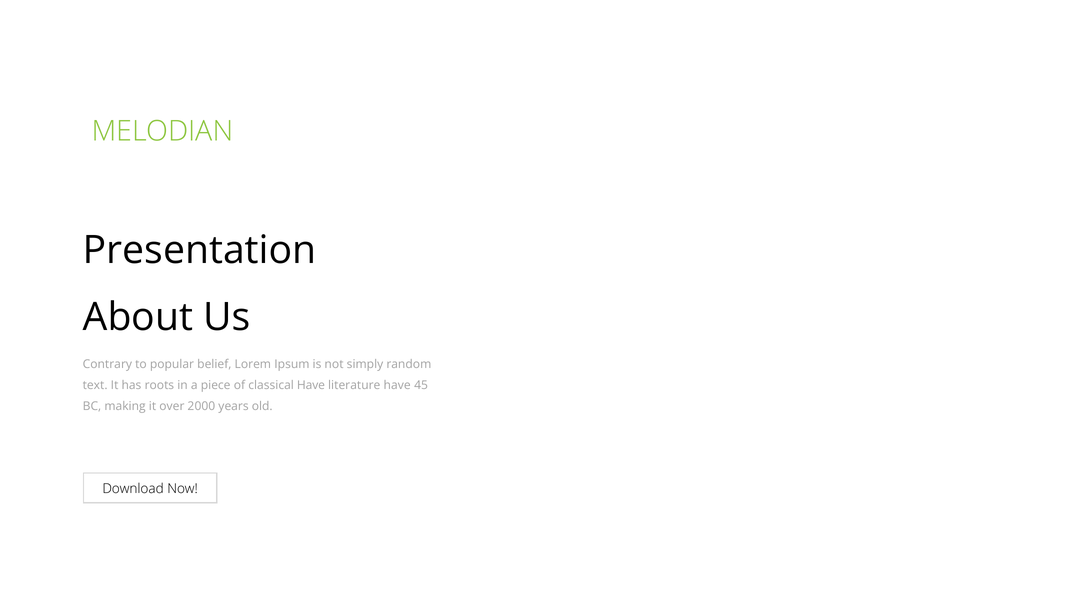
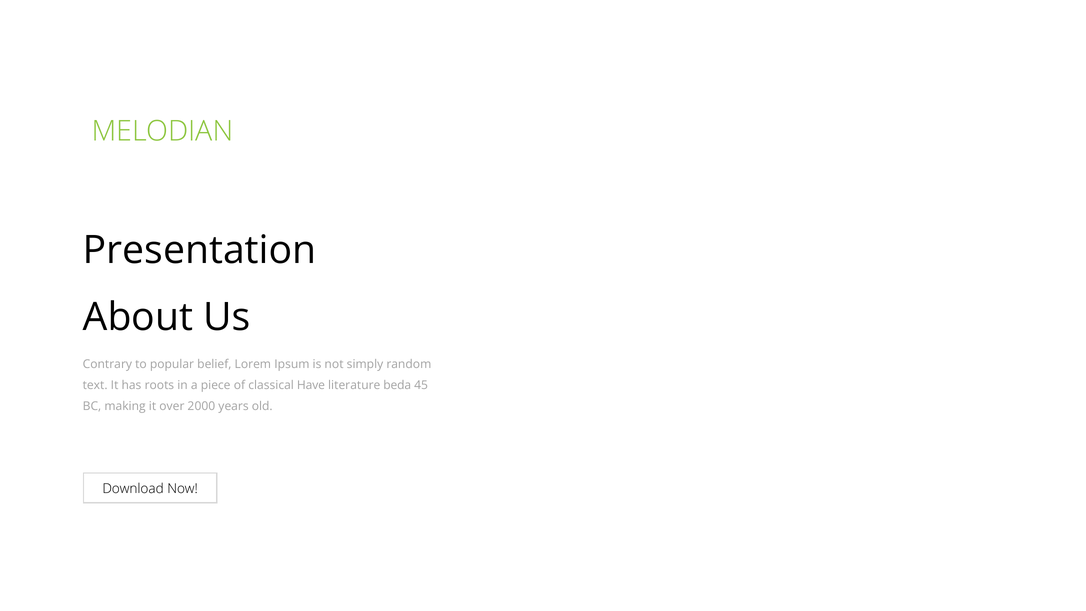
literature have: have -> beda (397, 385)
